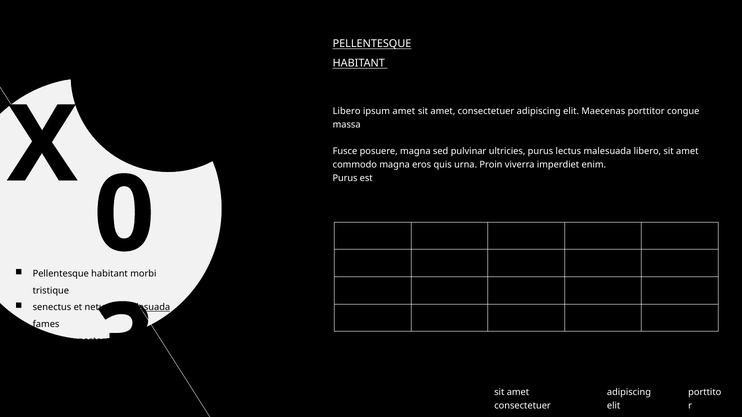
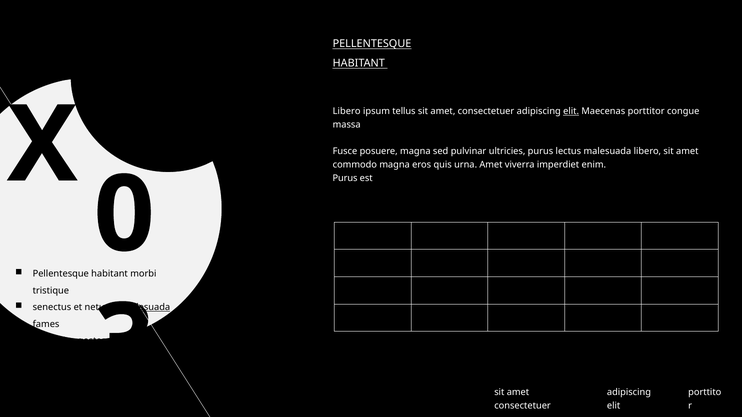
ipsum amet: amet -> tellus (404, 112)
elit underline: none -> present (571, 112)
urna Proin: Proin -> Amet (491, 165)
